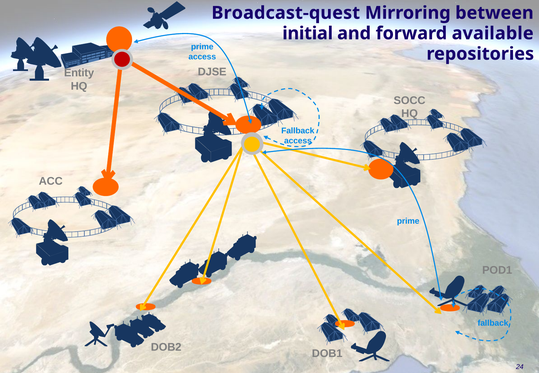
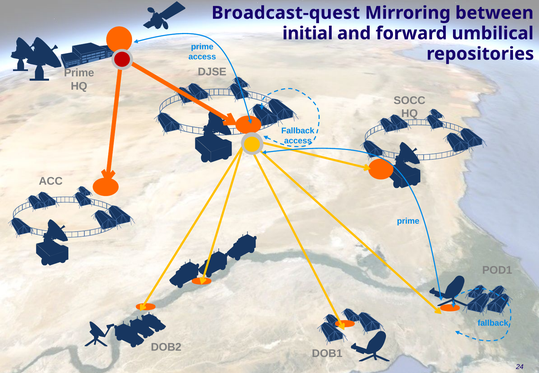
available: available -> umbilical (493, 33)
Entity: Entity -> Prime (79, 73)
